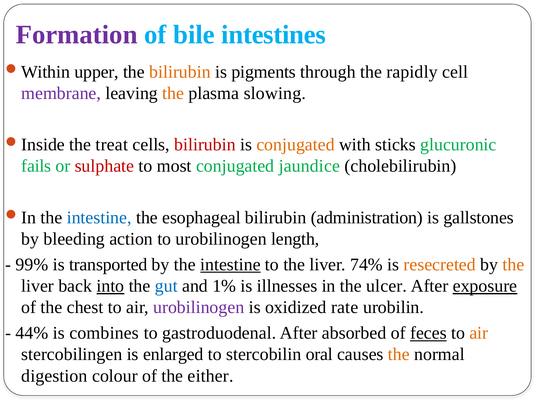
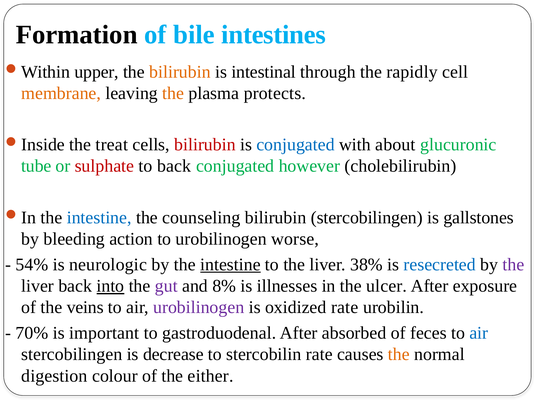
Formation colour: purple -> black (77, 35)
pigments: pigments -> intestinal (264, 72)
membrane colour: purple -> orange (61, 93)
slowing: slowing -> protects (275, 93)
conjugated colour: orange -> blue (296, 145)
sticks: sticks -> about (395, 145)
fails: fails -> tube (36, 166)
to most: most -> back (174, 166)
jaundice: jaundice -> however (309, 166)
esophageal: esophageal -> counseling (201, 218)
bilirubin administration: administration -> stercobilingen (367, 218)
length: length -> worse (295, 239)
99%: 99% -> 54% (32, 265)
transported: transported -> neurologic (108, 265)
74%: 74% -> 38% (366, 265)
resecreted colour: orange -> blue (440, 265)
the colour: orange -> purple (513, 265)
gut colour: blue -> purple (166, 286)
1%: 1% -> 8% (224, 286)
exposure underline: present -> none (485, 286)
chest: chest -> veins (85, 308)
44%: 44% -> 70% (32, 333)
combines: combines -> important (104, 333)
feces underline: present -> none (428, 333)
air colour: orange -> blue (479, 333)
enlarged: enlarged -> decrease (173, 355)
stercobilin oral: oral -> rate (319, 355)
